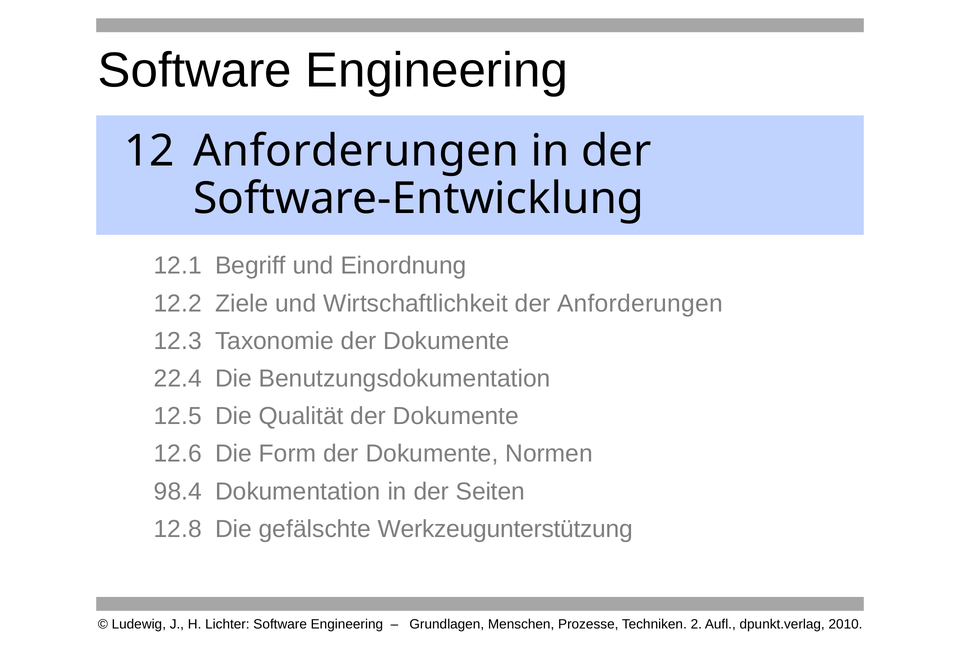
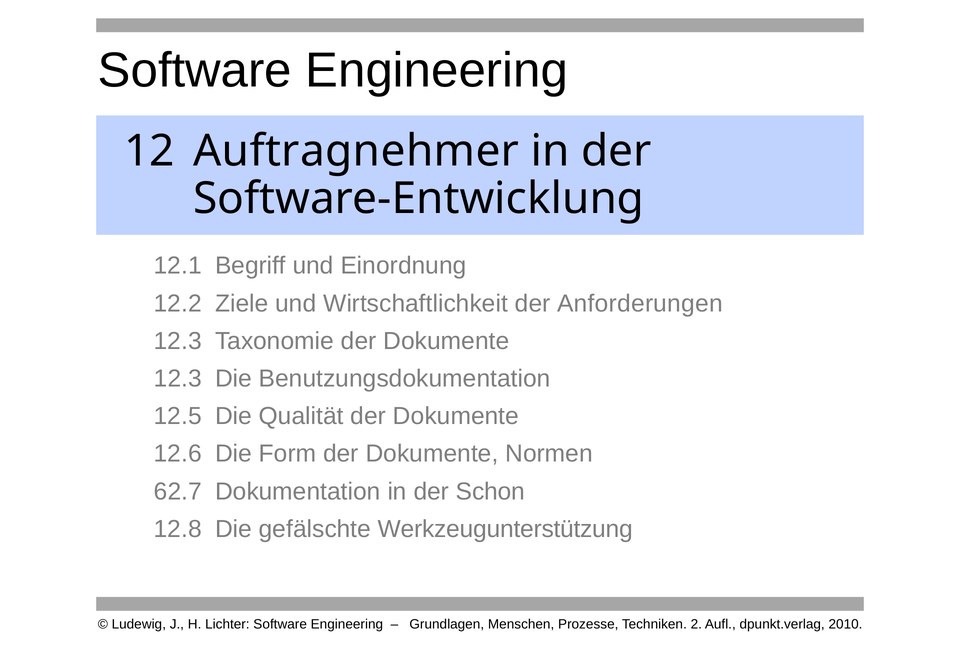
12 Anforderungen: Anforderungen -> Auftragnehmer (356, 151)
22.4: 22.4 -> 12.3 (178, 379)
98.4: 98.4 -> 62.7 (178, 492)
Seiten: Seiten -> Schon (490, 492)
